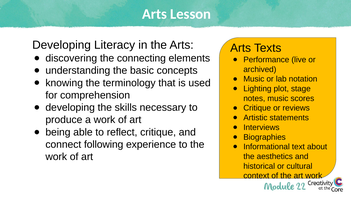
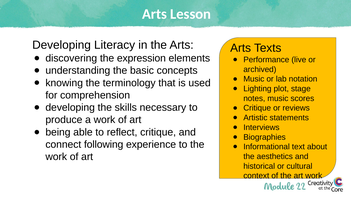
connecting: connecting -> expression (141, 58)
